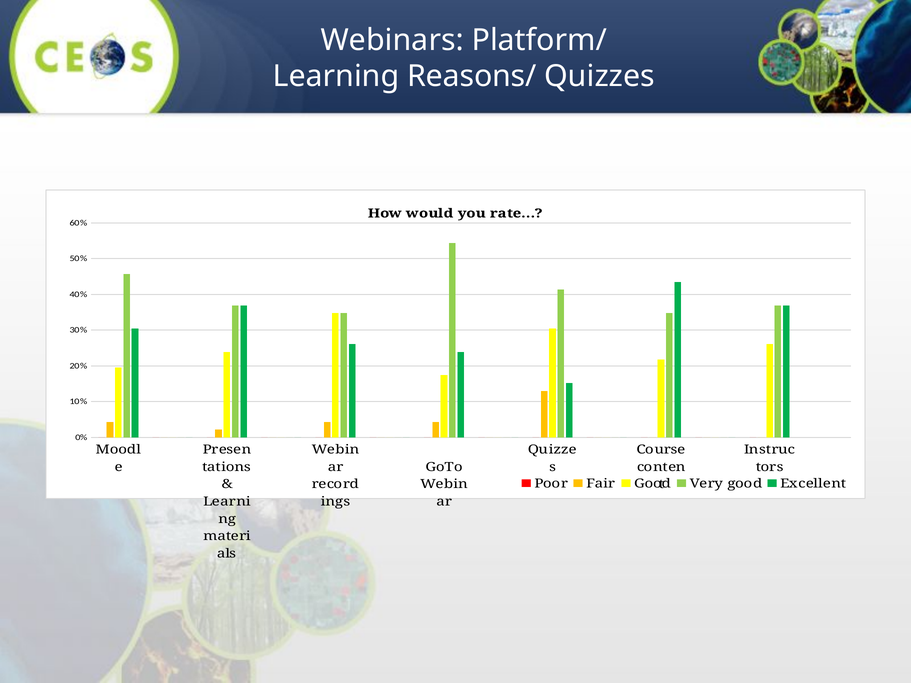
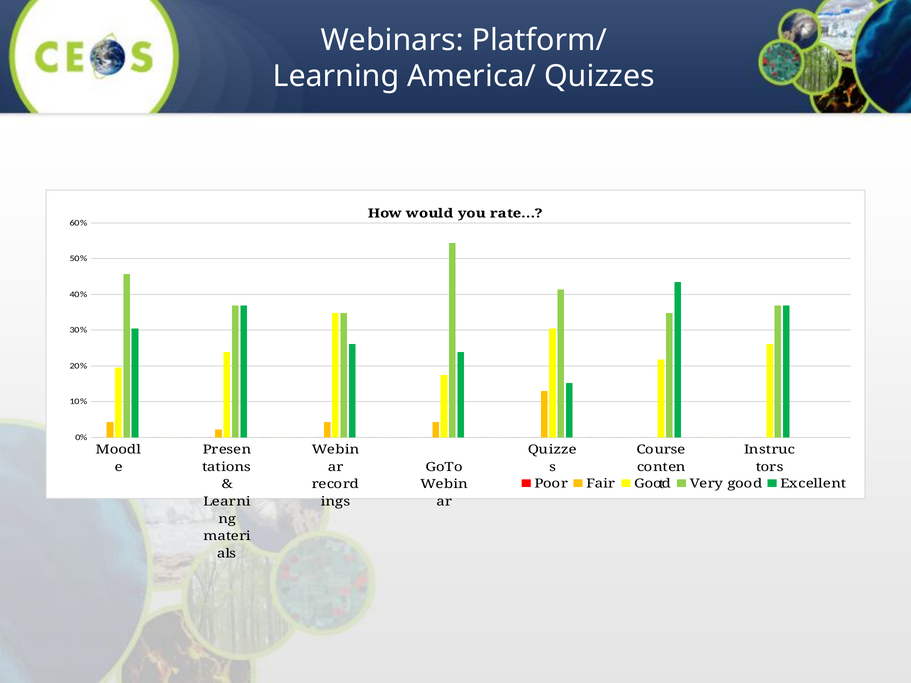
Reasons/: Reasons/ -> America/ (472, 76)
